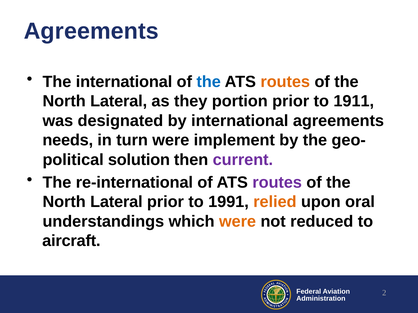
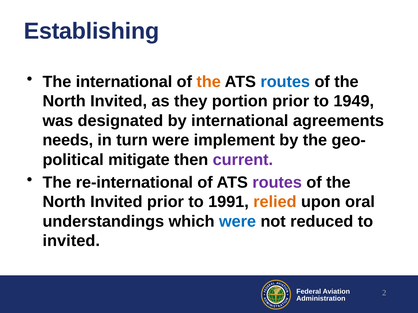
Agreements: Agreements -> Establishing (91, 31)
the colour: blue -> orange (209, 82)
routes colour: orange -> blue (285, 82)
Lateral: Lateral -> Invited (119, 101)
1911: 1911 -> 1949 (354, 101)
solution: solution -> mitigate (139, 160)
Lateral: Lateral -> Invited (116, 202)
were colour: orange -> blue (238, 222)
aircraft: aircraft -> invited (71, 241)
